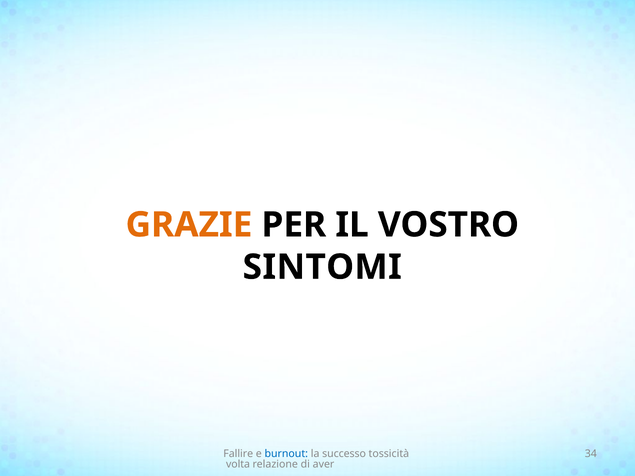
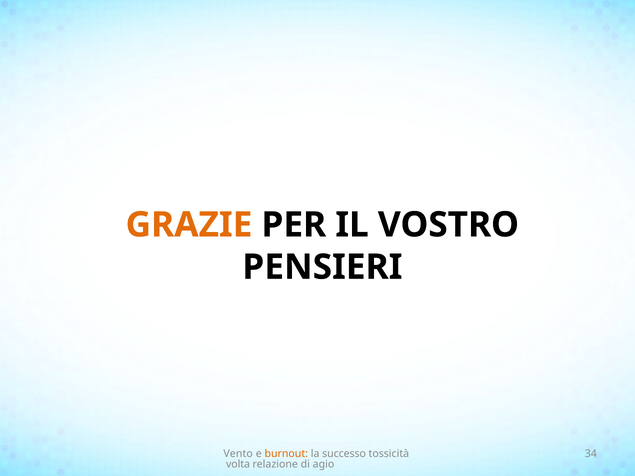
SINTOMI: SINTOMI -> PENSIERI (322, 267)
Fallire: Fallire -> Vento (238, 454)
burnout colour: blue -> orange (286, 454)
aver: aver -> agio (324, 465)
